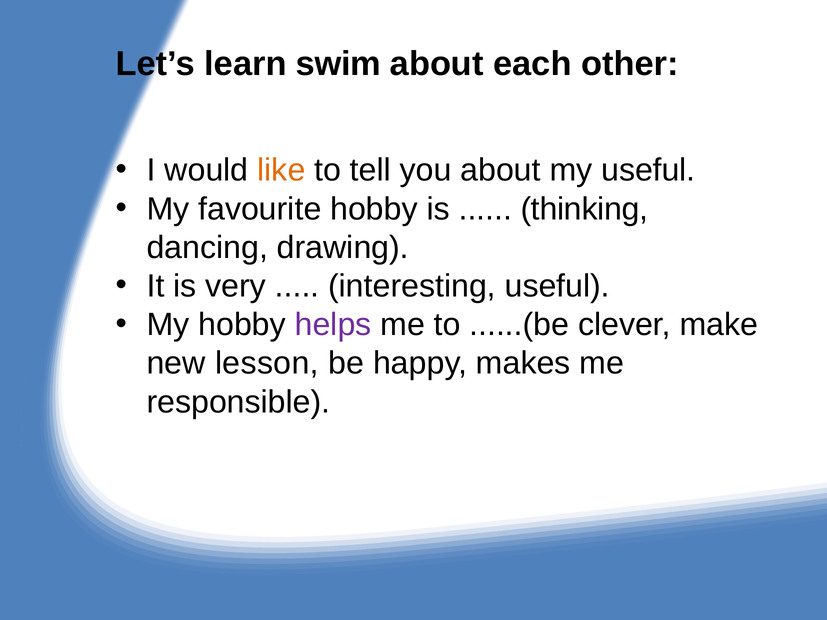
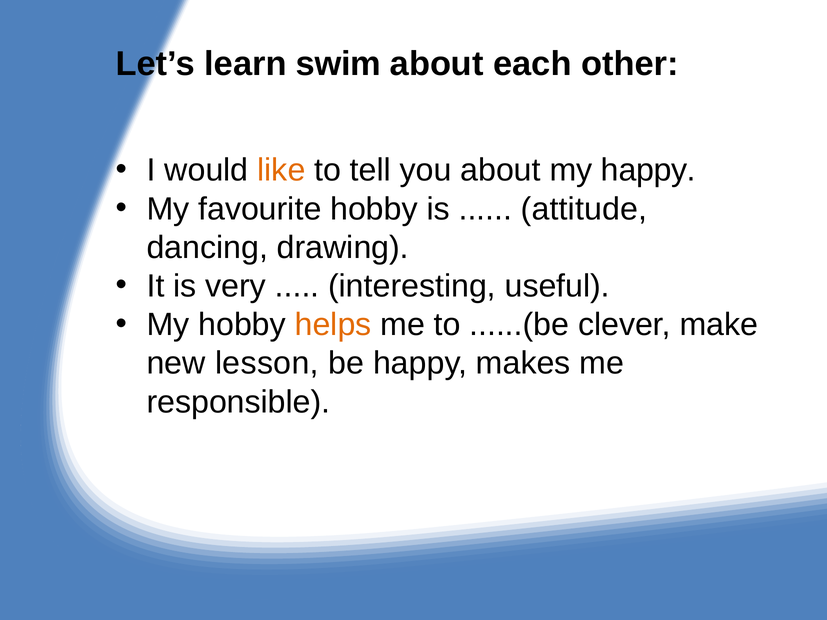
my useful: useful -> happy (648, 170)
thinking: thinking -> attitude (584, 209)
helps colour: purple -> orange (333, 325)
